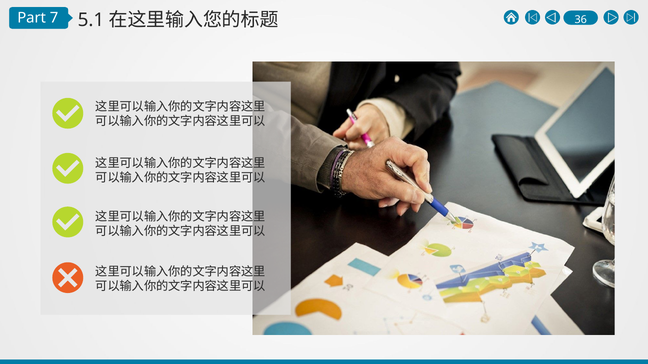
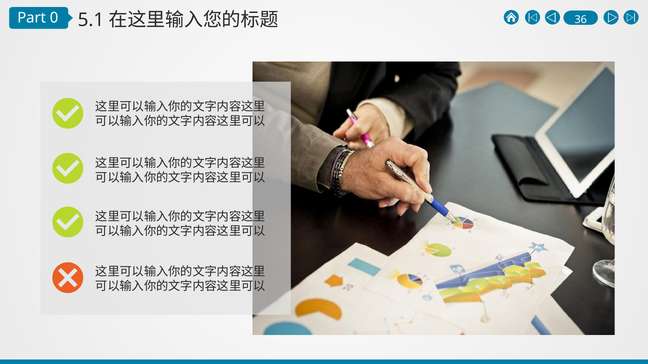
7: 7 -> 0 (54, 18)
